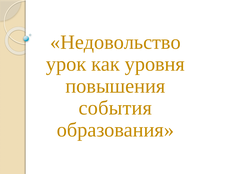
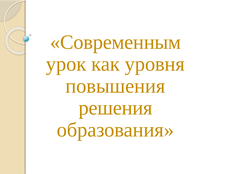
Недовольство: Недовольство -> Современным (115, 42)
события: события -> решения (115, 108)
